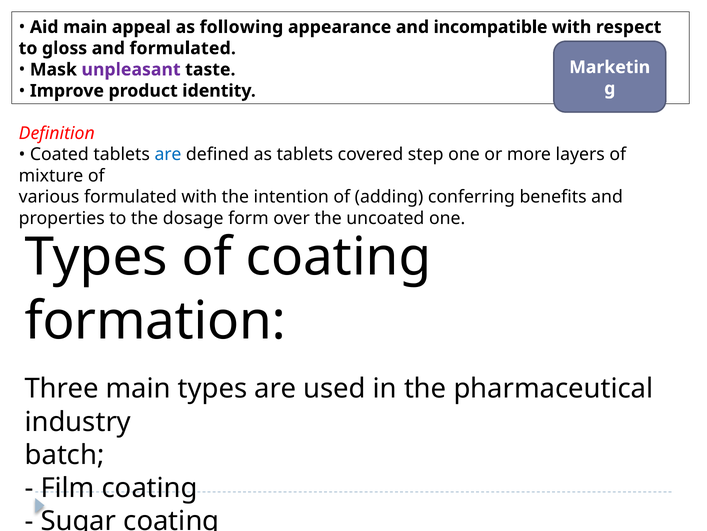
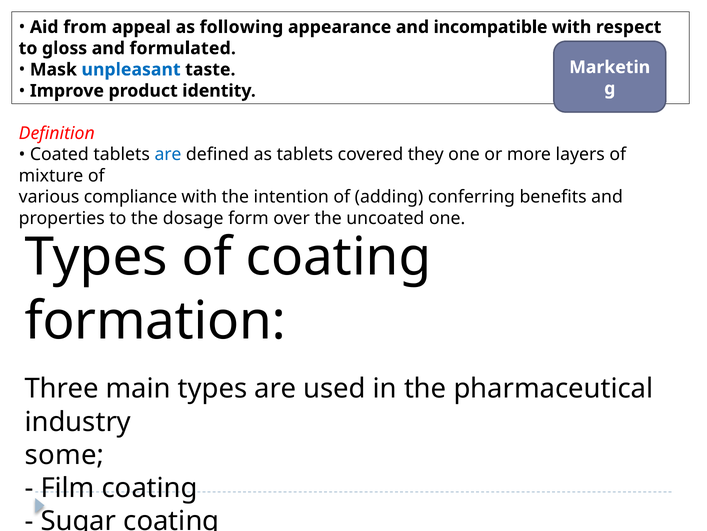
Aid main: main -> from (85, 27)
unpleasant colour: purple -> blue (131, 69)
step: step -> they (426, 154)
various formulated: formulated -> compliance (131, 197)
batch: batch -> some (64, 454)
